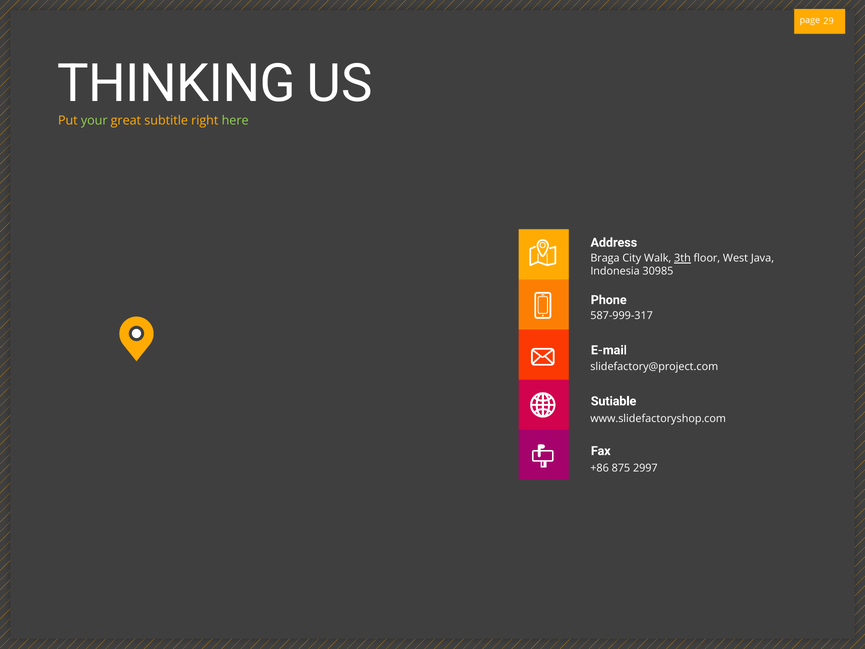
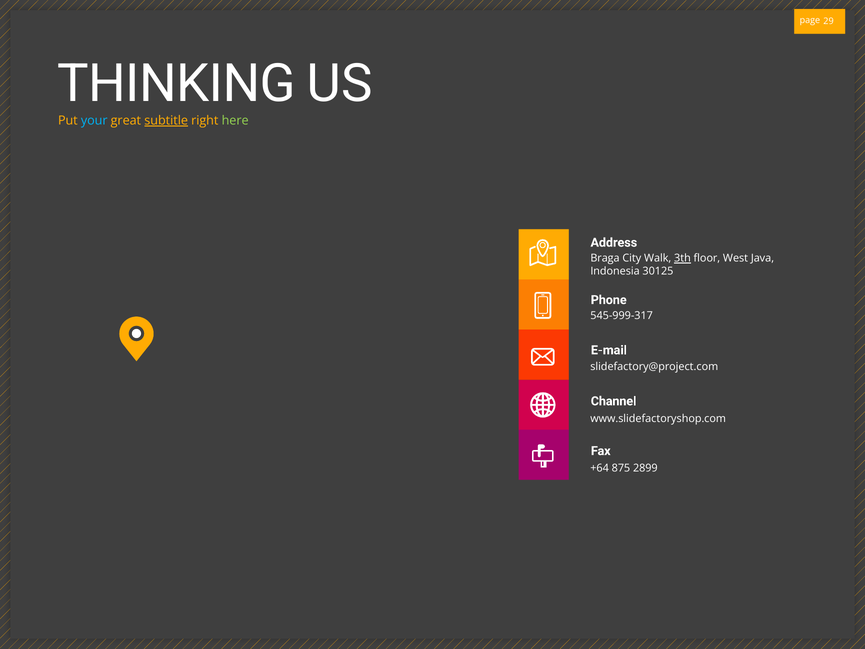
your colour: light green -> light blue (94, 121)
subtitle underline: none -> present (166, 121)
30985: 30985 -> 30125 (658, 271)
587-999-317: 587-999-317 -> 545-999-317 (622, 316)
Sutiable: Sutiable -> Channel (614, 401)
+86: +86 -> +64 (600, 468)
2997: 2997 -> 2899 (645, 468)
